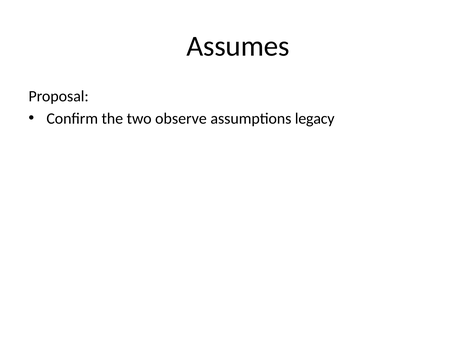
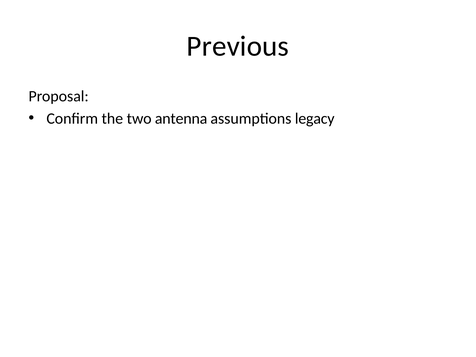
Assumes: Assumes -> Previous (238, 46)
observe: observe -> antenna (181, 119)
